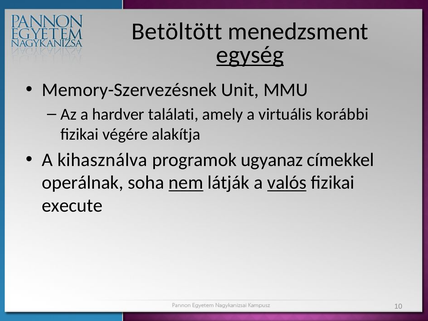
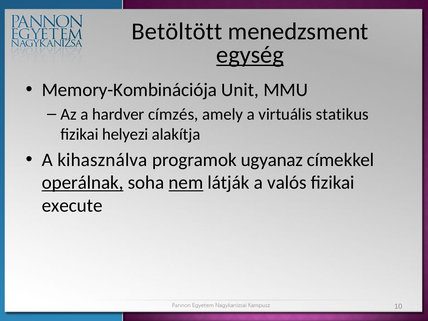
Memory-Szervezésnek: Memory-Szervezésnek -> Memory-Kombinációja (129, 90)
találati: találati -> címzés (173, 114)
korábbi: korábbi -> statikus (342, 114)
végére: végére -> helyezi (125, 134)
operálnak underline: none -> present (83, 183)
valós underline: present -> none (287, 183)
